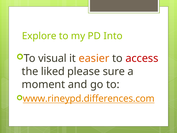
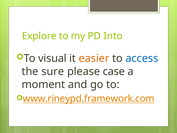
access colour: red -> blue (142, 58)
liked: liked -> sure (53, 71)
sure: sure -> case (114, 71)
www.rineypd.differences.com: www.rineypd.differences.com -> www.rineypd.framework.com (89, 98)
